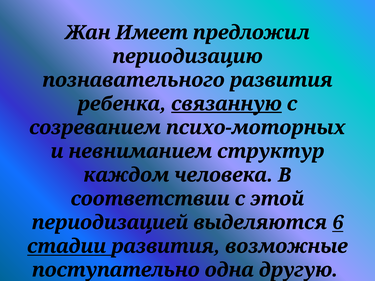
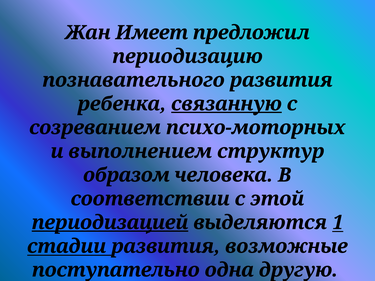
невниманием: невниманием -> выполнением (140, 151)
каждом: каждом -> образом (126, 175)
периодизацией underline: none -> present (110, 223)
6: 6 -> 1 (338, 223)
